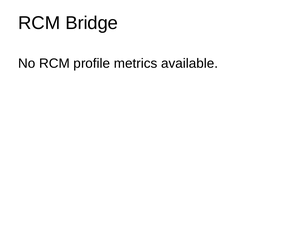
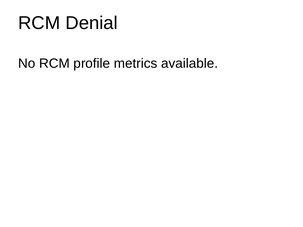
Bridge: Bridge -> Denial (92, 23)
